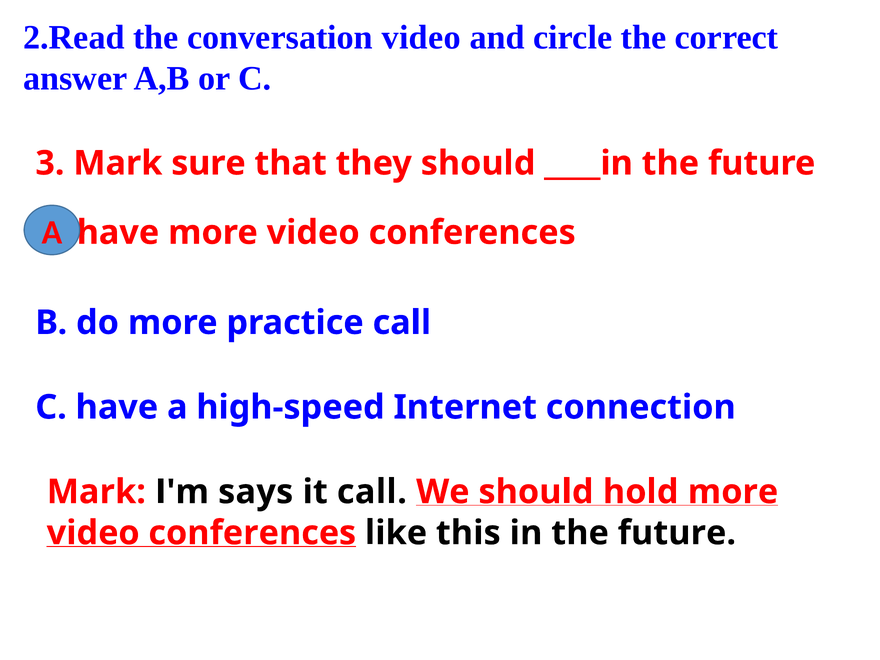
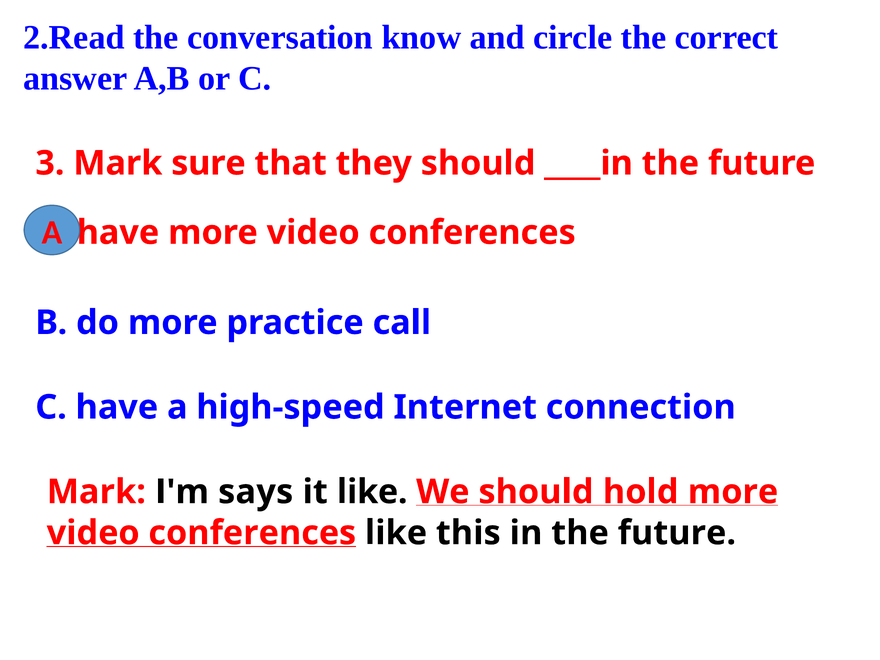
conversation video: video -> know (421, 37)
it call: call -> like (372, 492)
